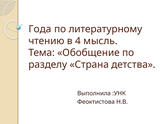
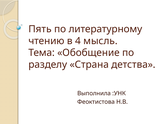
Года: Года -> Пять (40, 29)
